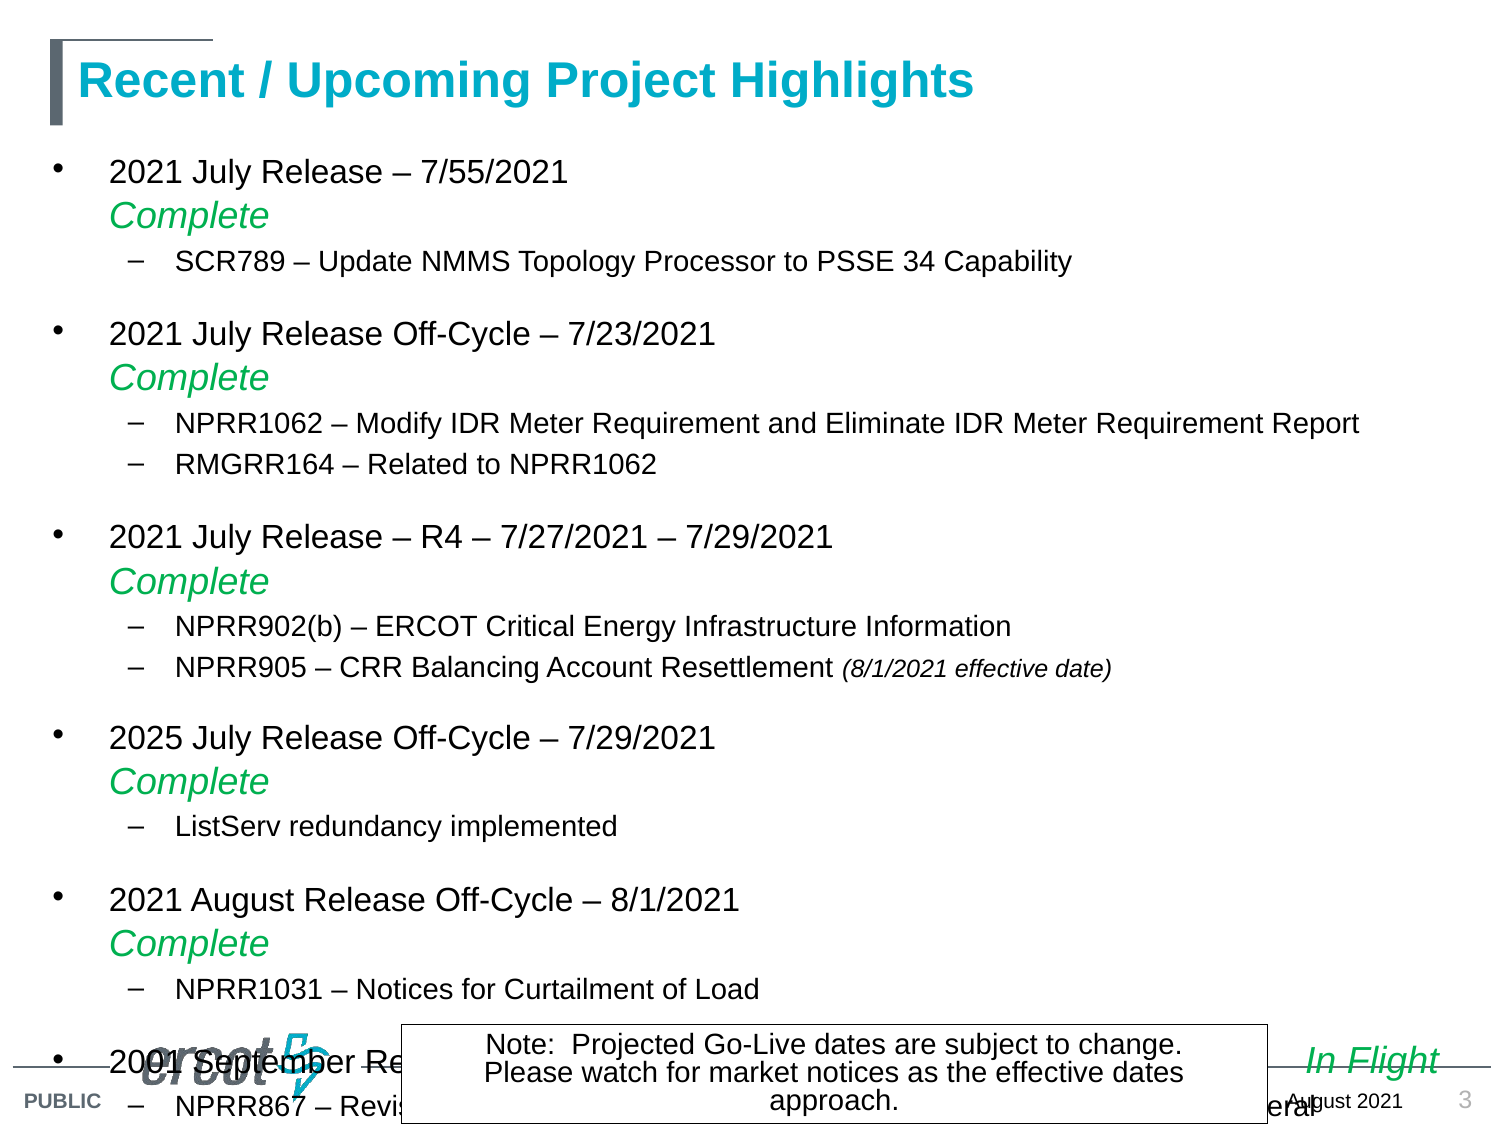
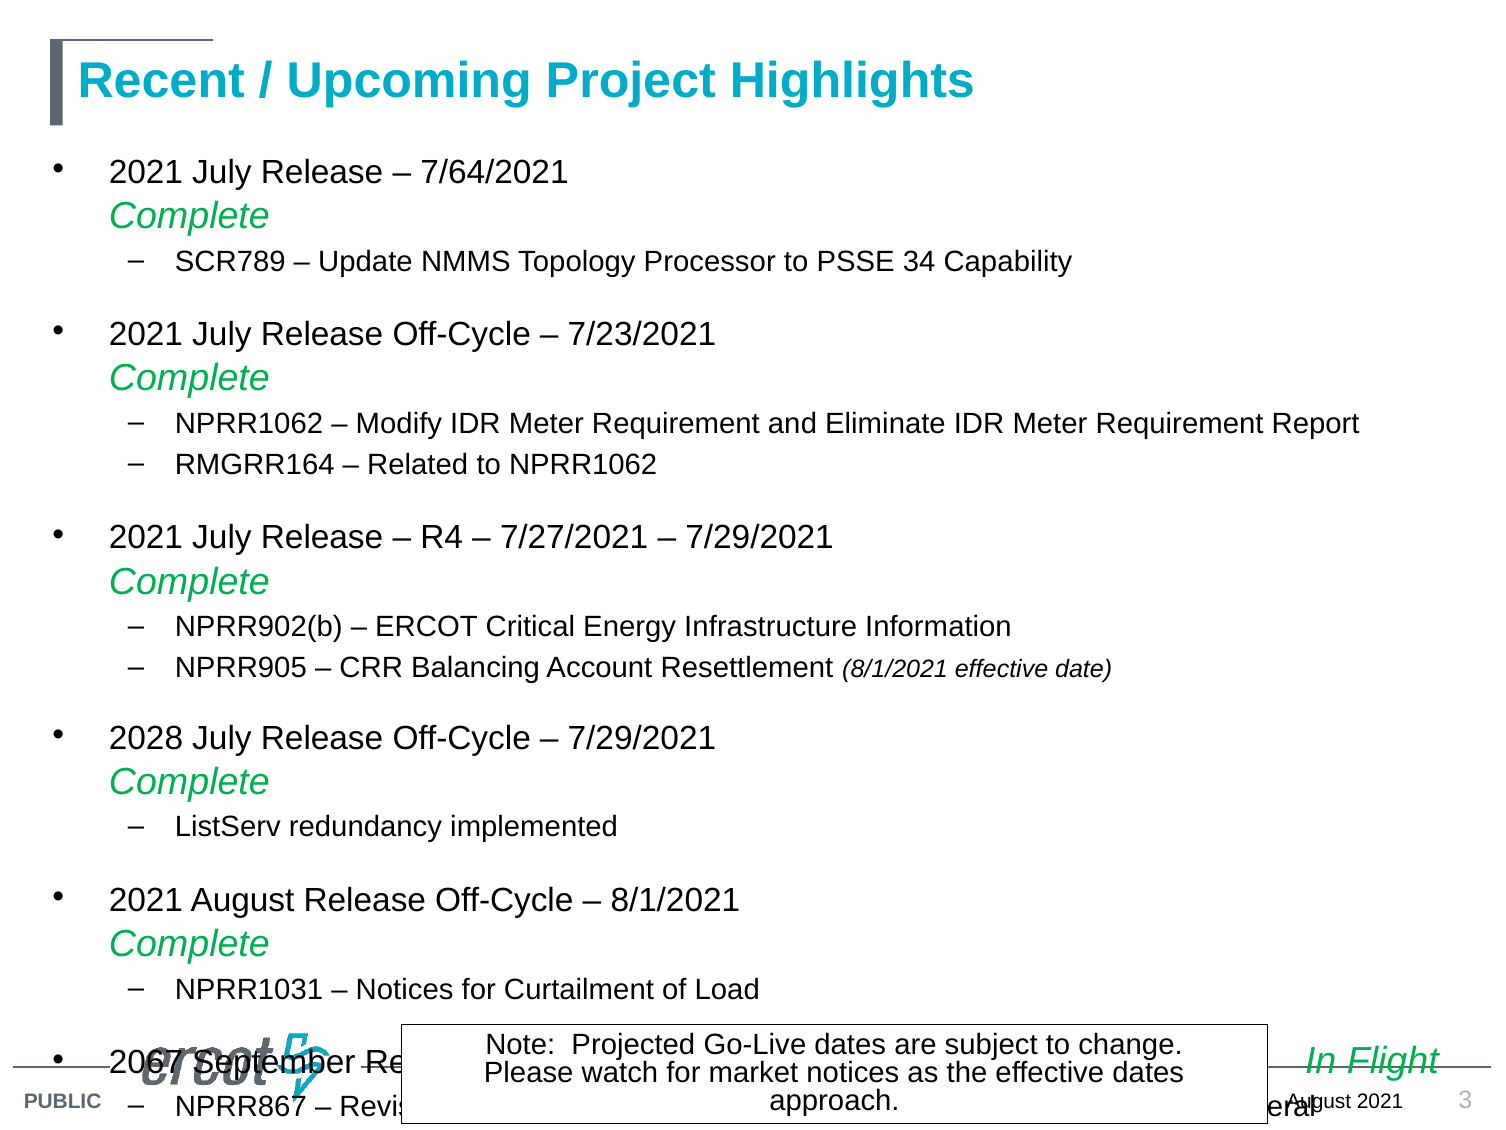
7/55/2021: 7/55/2021 -> 7/64/2021 (494, 172)
2025: 2025 -> 2028 (146, 738)
2001: 2001 -> 2067 (146, 1062)
